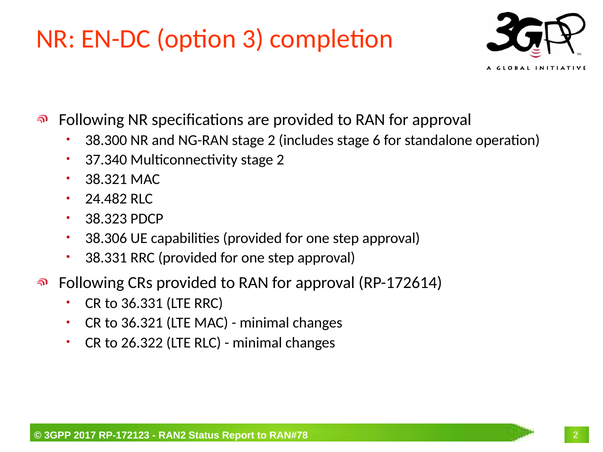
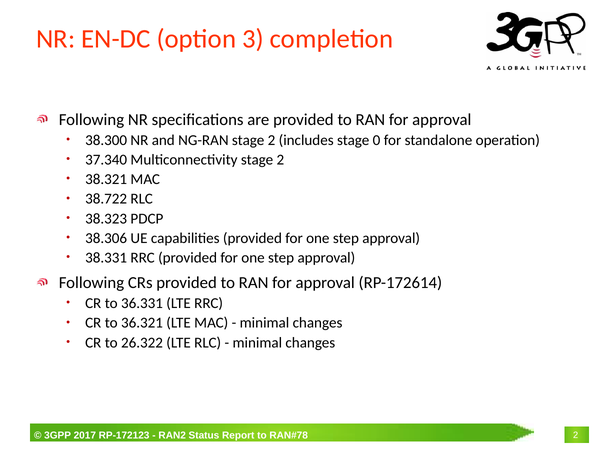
6: 6 -> 0 (377, 140)
24.482: 24.482 -> 38.722 (106, 199)
